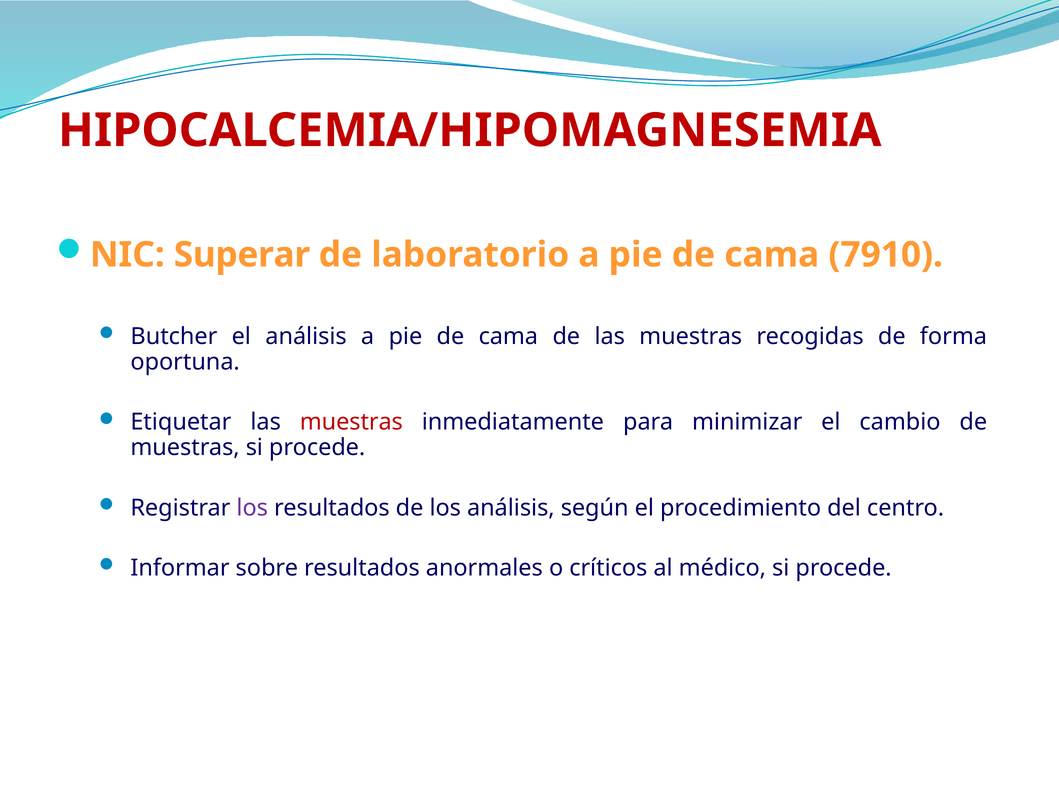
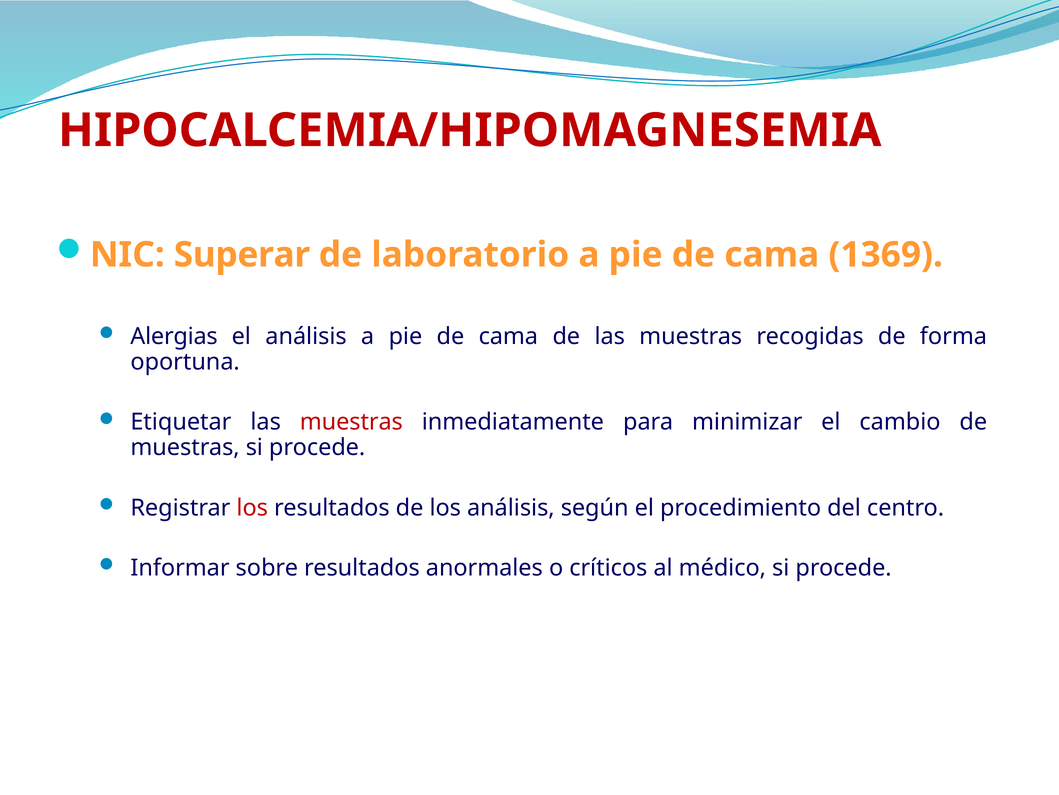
7910: 7910 -> 1369 (886, 255)
Butcher: Butcher -> Alergias (174, 336)
los colour: purple -> red (252, 507)
